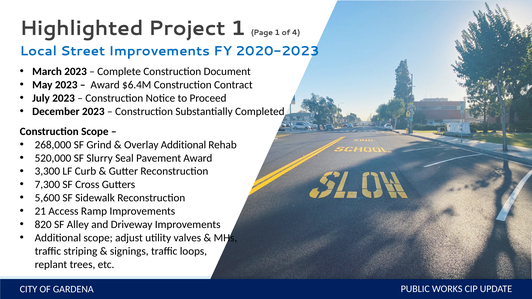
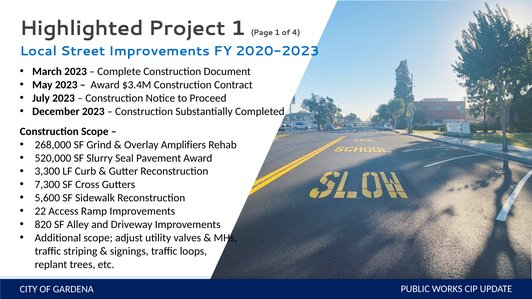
$6.4M: $6.4M -> $3.4M (137, 85)
Overlay Additional: Additional -> Amplifiers (183, 145)
21: 21 -> 22 (40, 211)
